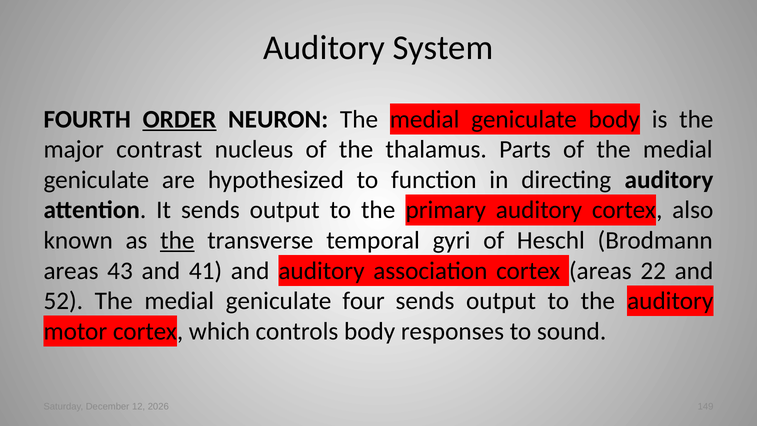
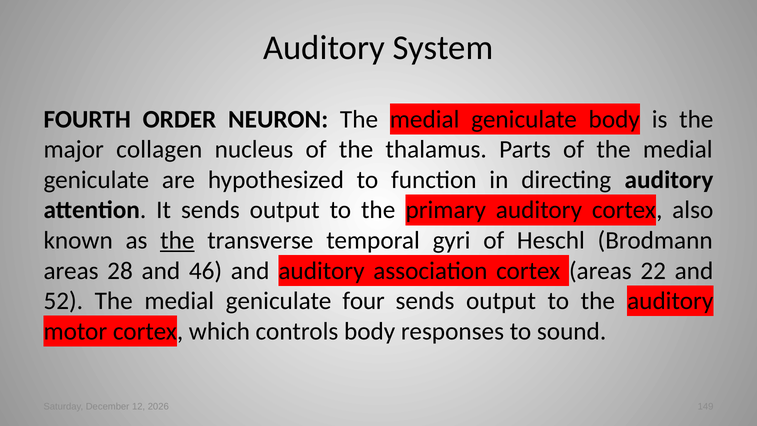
ORDER underline: present -> none (179, 119)
contrast: contrast -> collagen (159, 149)
43: 43 -> 28 (120, 271)
41: 41 -> 46 (205, 271)
